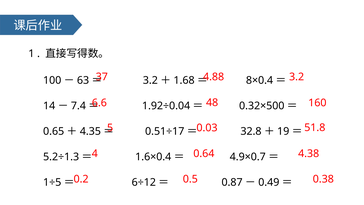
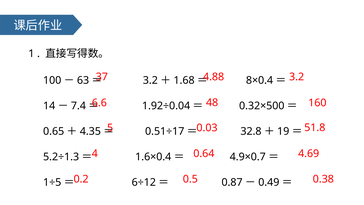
4.38: 4.38 -> 4.69 (309, 153)
